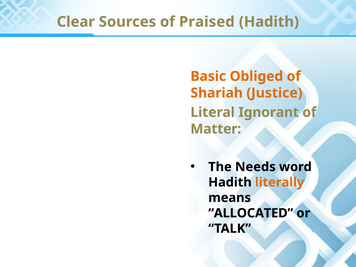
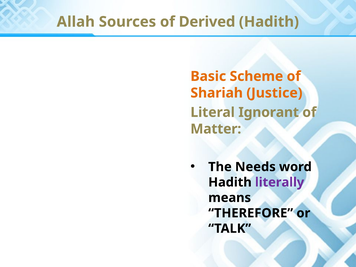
Clear: Clear -> Allah (76, 22)
Praised: Praised -> Derived (207, 22)
Obliged: Obliged -> Scheme (256, 76)
literally colour: orange -> purple (280, 182)
ALLOCATED: ALLOCATED -> THEREFORE (251, 213)
